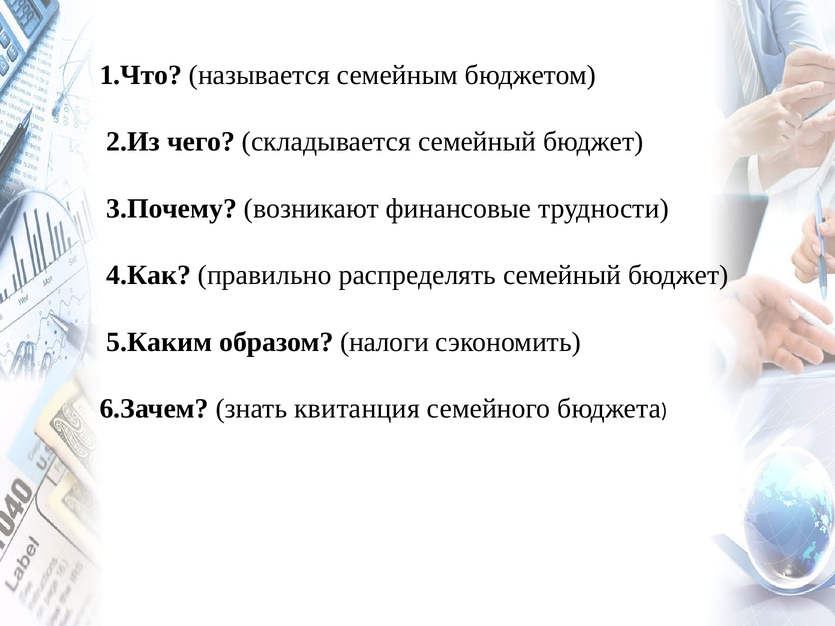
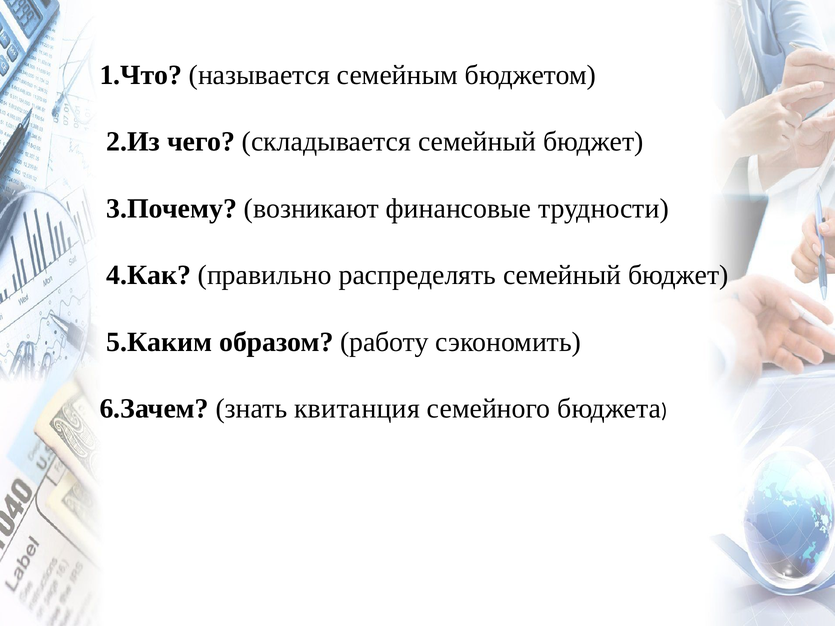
налоги: налоги -> работу (385, 342)
